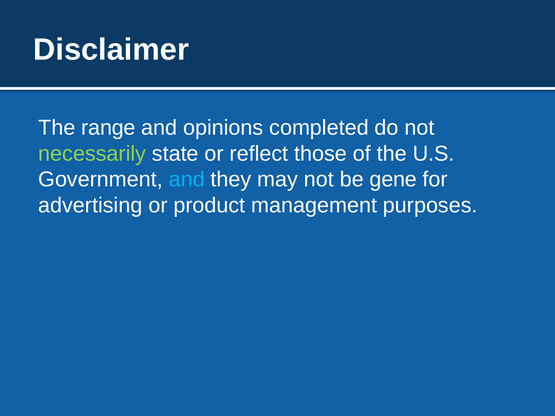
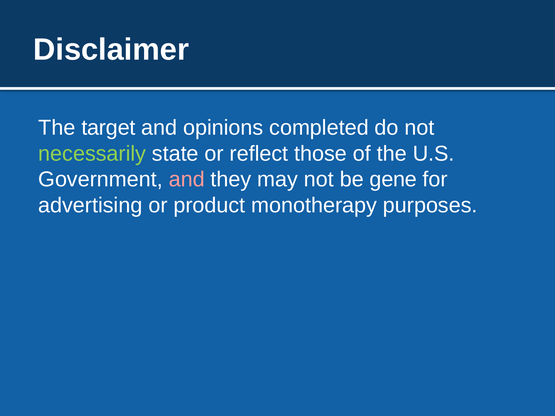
range: range -> target (108, 128)
and colour: light blue -> pink (187, 180)
management: management -> monotherapy (314, 205)
